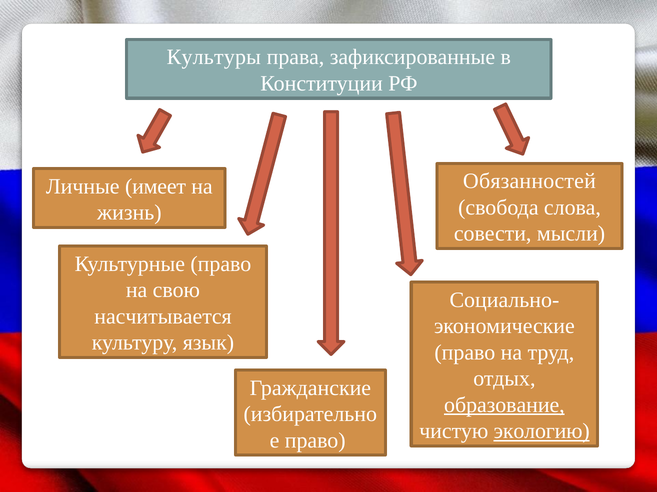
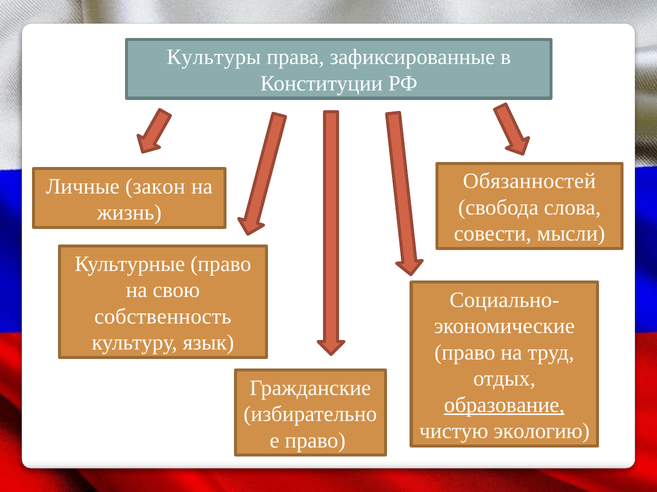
имеет: имеет -> закон (155, 187)
насчитывается: насчитывается -> собственность (163, 317)
экологию underline: present -> none (542, 432)
